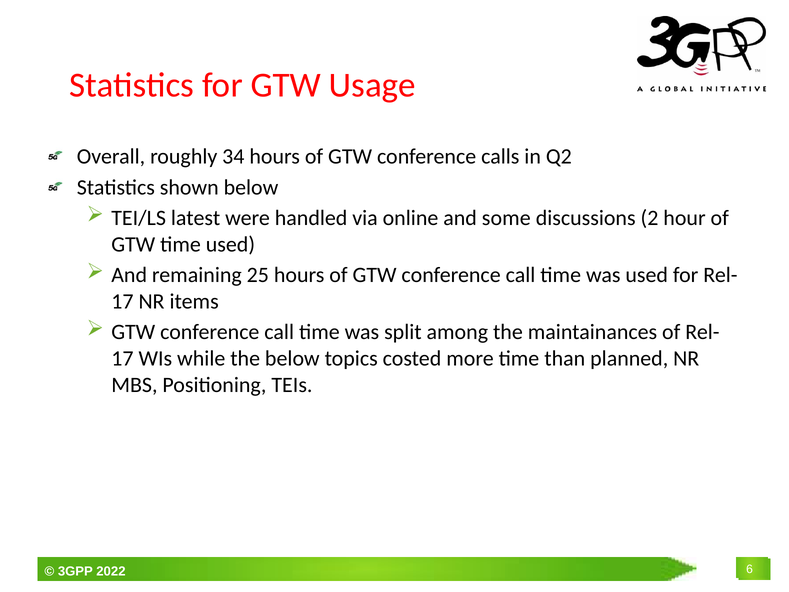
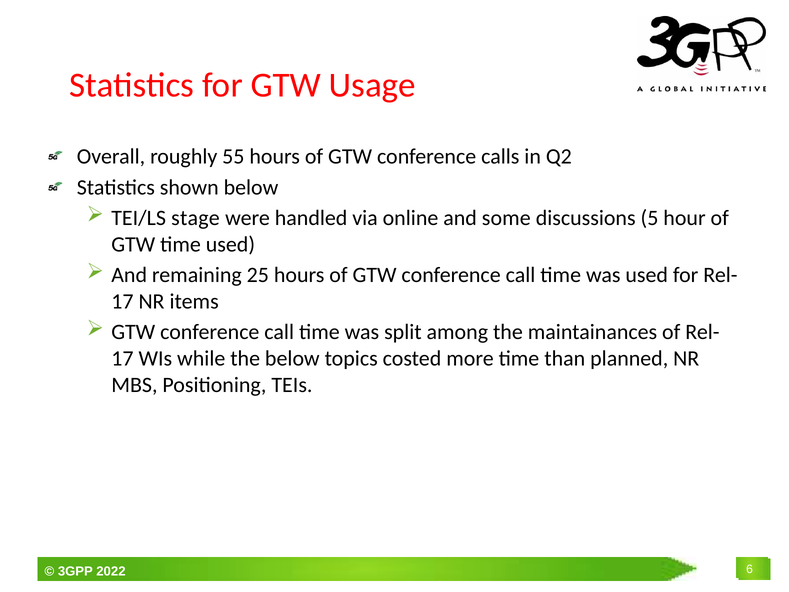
34: 34 -> 55 (233, 157)
latest: latest -> stage (195, 218)
2: 2 -> 5 (649, 218)
